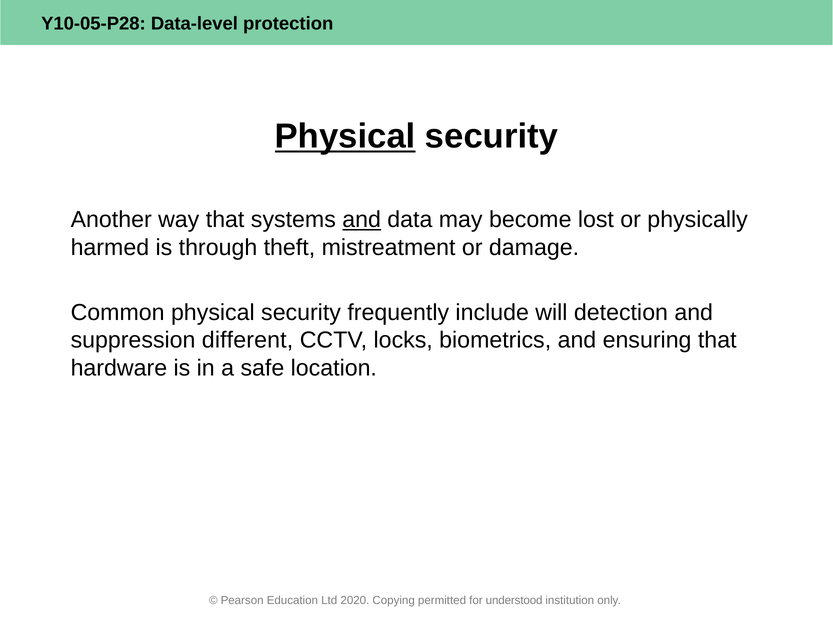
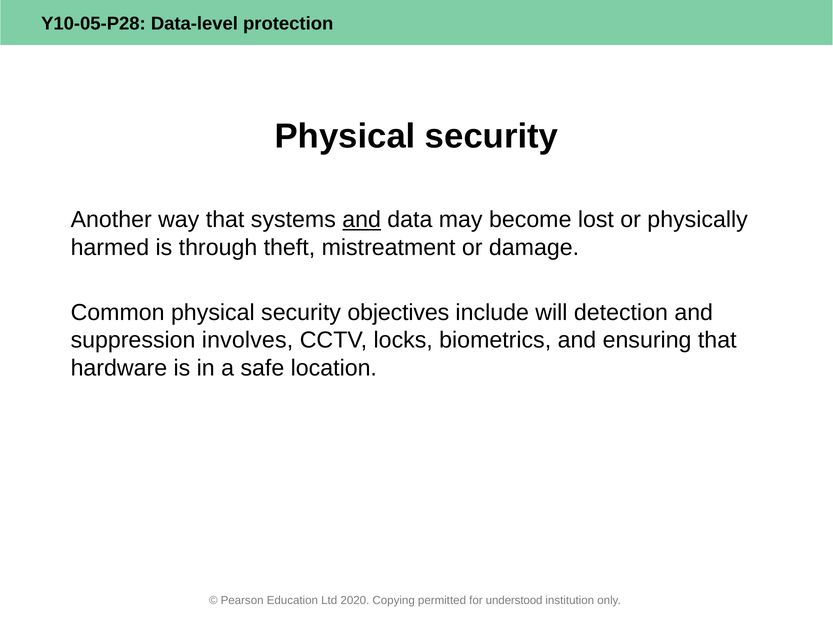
Physical underline: present -> none (345, 136)
frequently: frequently -> objectives (398, 312)
different: different -> involves (248, 340)
